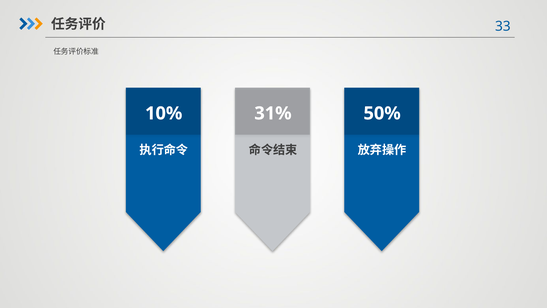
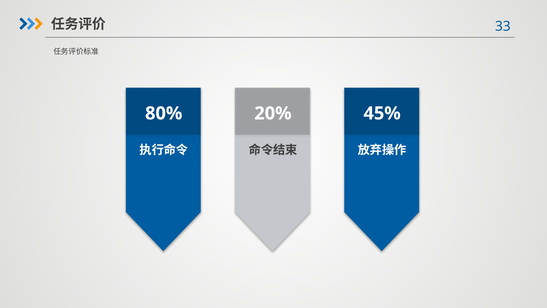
10%: 10% -> 80% (164, 113)
31%: 31% -> 20% (273, 113)
50%: 50% -> 45% (382, 113)
